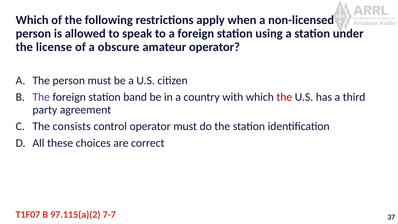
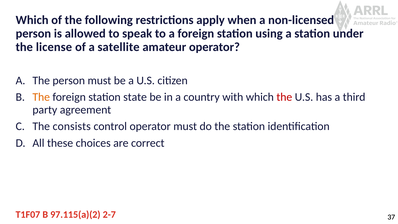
obscure: obscure -> satellite (119, 47)
The colour: purple -> orange (41, 97)
band: band -> state (135, 97)
7-7: 7-7 -> 2-7 (109, 214)
